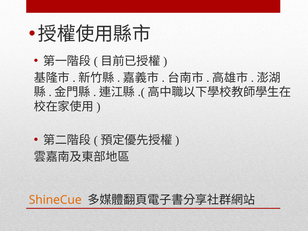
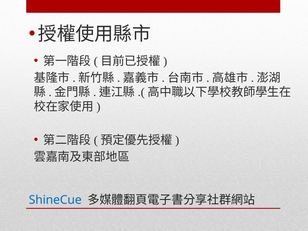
ShineCue colour: orange -> blue (55, 200)
